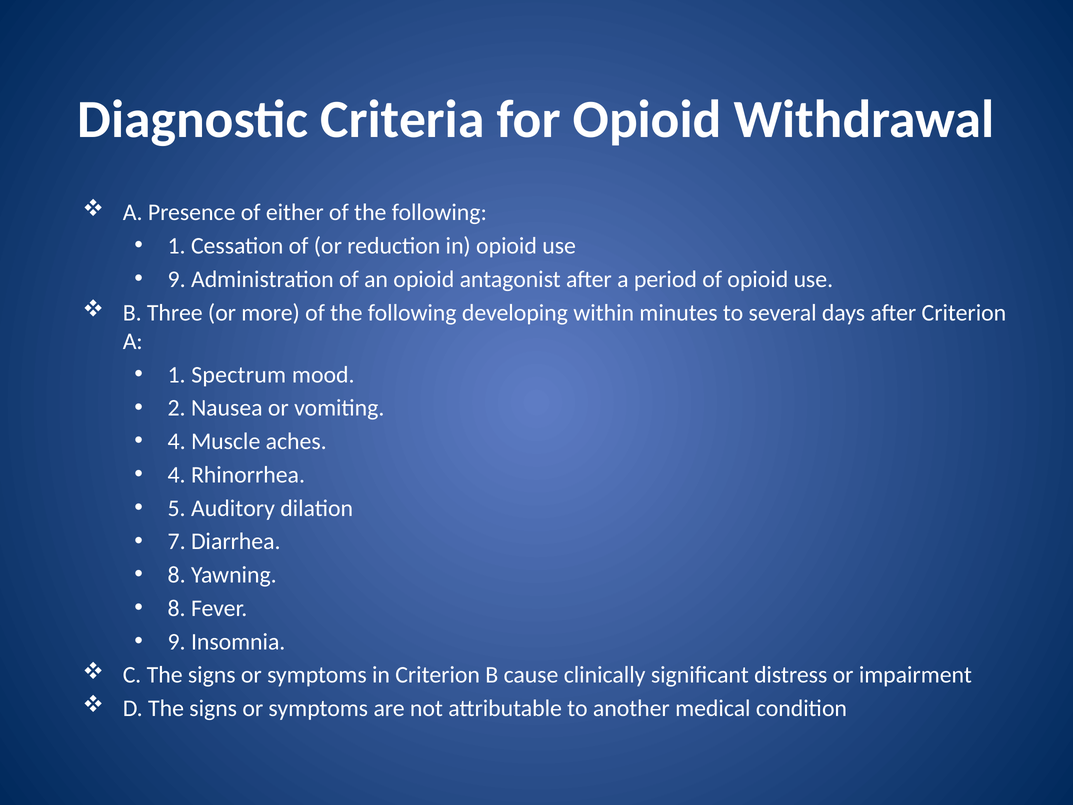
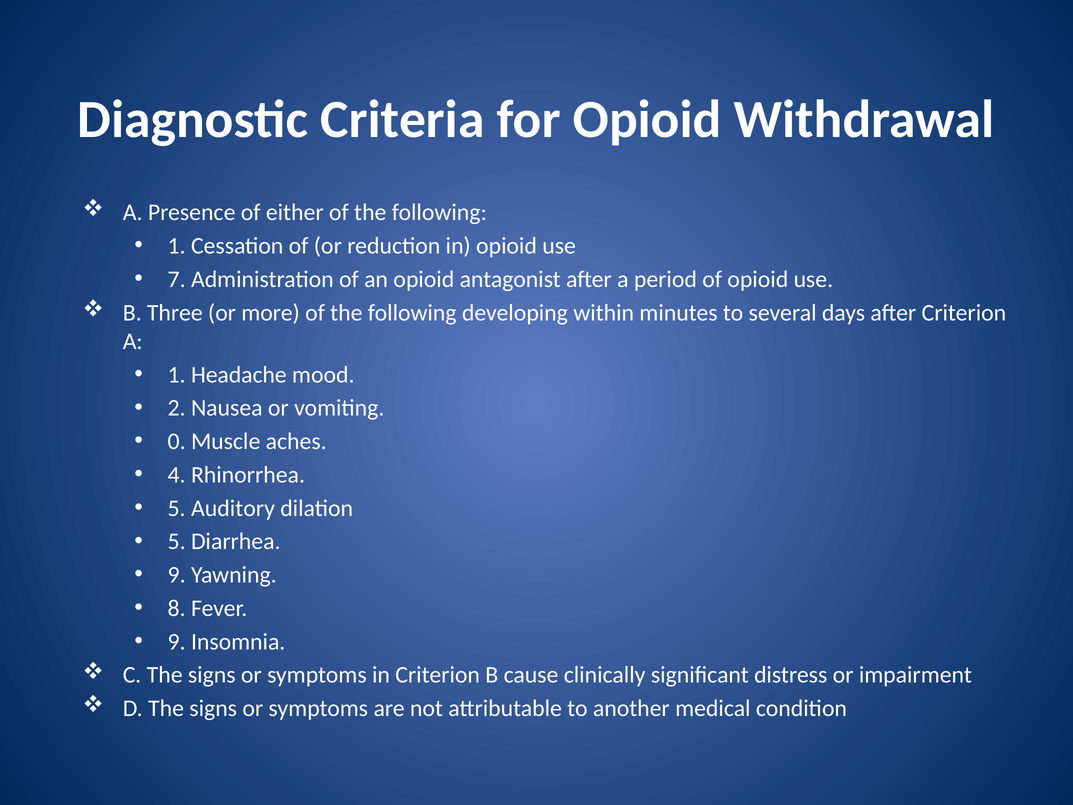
9: 9 -> 7 (177, 279)
Spectrum: Spectrum -> Headache (239, 375)
4: 4 -> 0 (177, 441)
7: 7 -> 5 (177, 541)
8: 8 -> 9 (177, 575)
